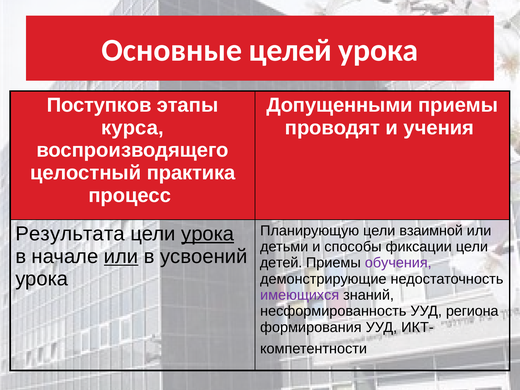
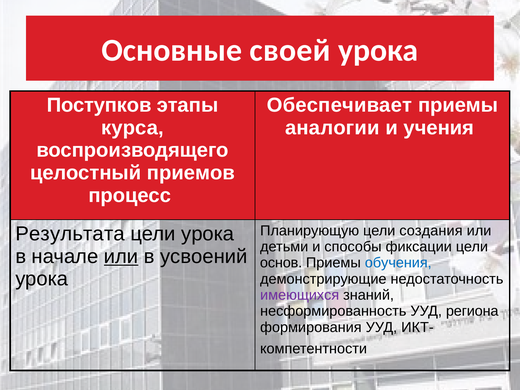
целей: целей -> своей (290, 50)
Допущенными: Допущенными -> Обеспечивает (339, 105)
проводят: проводят -> аналогии (332, 128)
практика: практика -> приемов (191, 173)
взаимной: взаимной -> создания (431, 231)
урока underline: present -> none (208, 234)
детей: детей -> основ (281, 263)
обучения colour: purple -> blue (398, 263)
